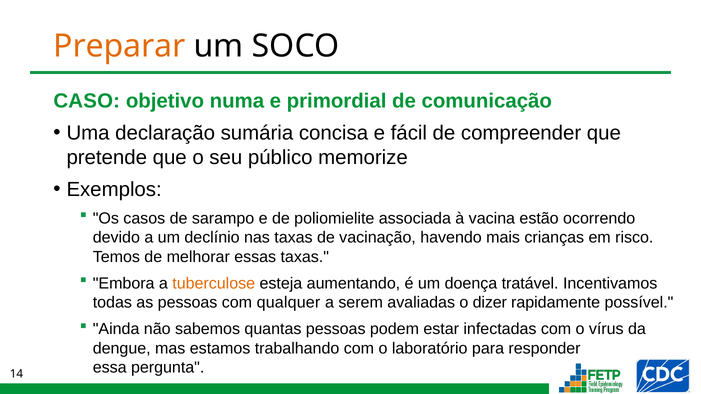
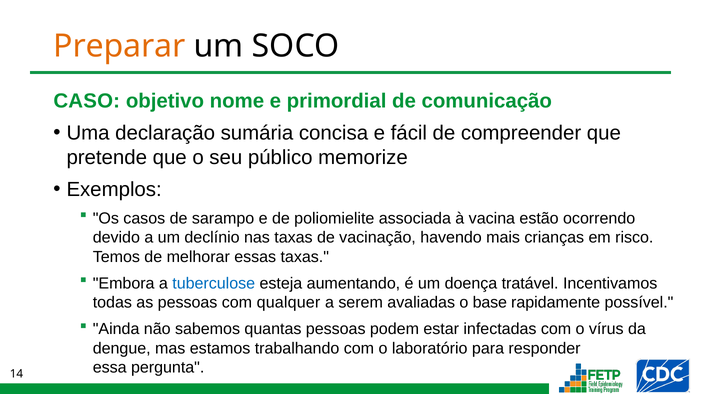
numa: numa -> nome (237, 101)
tuberculose colour: orange -> blue (214, 284)
dizer: dizer -> base (490, 303)
